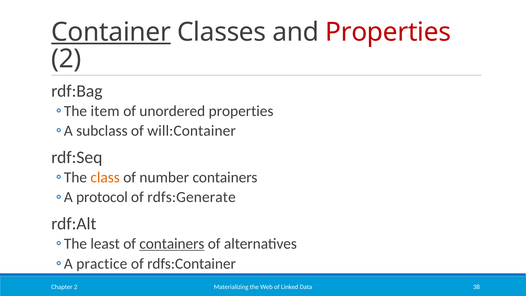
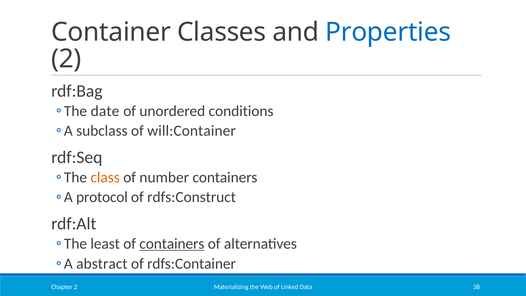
Container underline: present -> none (111, 32)
Properties colour: red -> blue (388, 32)
item: item -> date (105, 111)
unordered properties: properties -> conditions (241, 111)
rdfs:Generate: rdfs:Generate -> rdfs:Construct (192, 197)
practice: practice -> abstract (102, 264)
